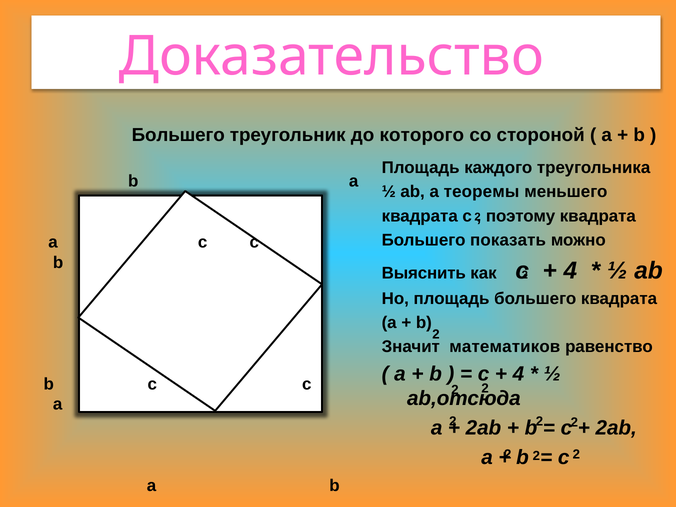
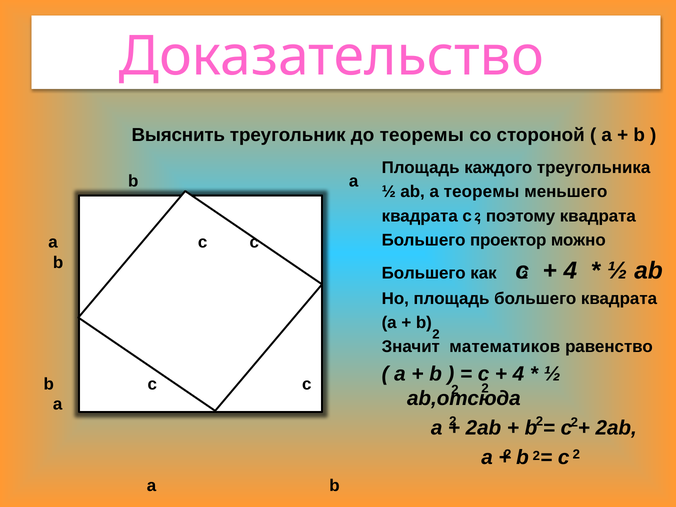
Большего: Большего -> Выяснить (178, 135)
до которого: которого -> теоремы (422, 135)
показать: показать -> проектор (508, 240)
Выяснить: Выяснить -> Большего (424, 273)
